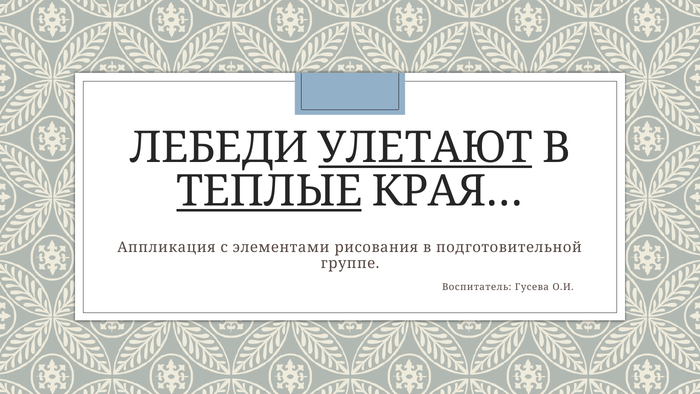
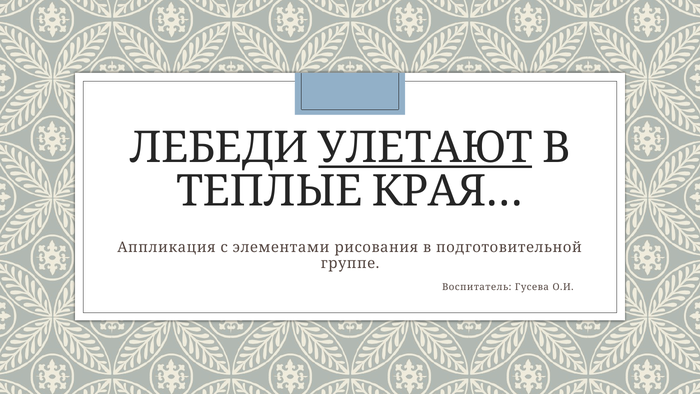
ТЕПЛЫЕ underline: present -> none (269, 191)
